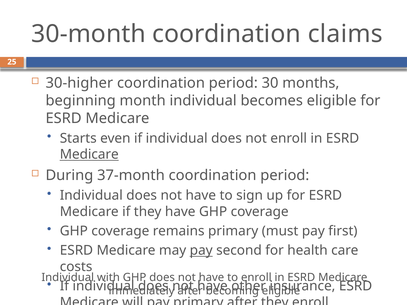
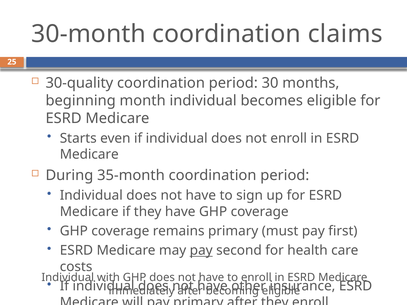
30-higher: 30-higher -> 30-quality (79, 83)
Medicare underline: present -> none (89, 155)
37-month: 37-month -> 35-month (131, 176)
